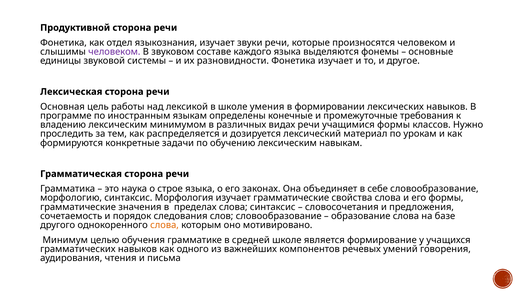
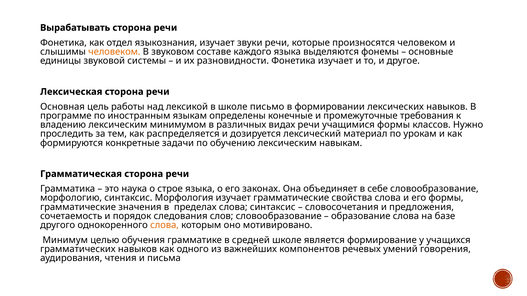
Продуктивной: Продуктивной -> Вырабатывать (75, 28)
человеком colour: purple -> orange (114, 52)
умения: умения -> письмо (267, 107)
